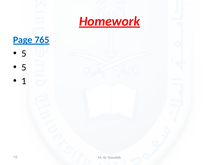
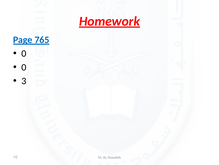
5: 5 -> 0 (24, 53)
5: 5 -> 0 (24, 67)
1: 1 -> 3 (24, 81)
